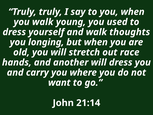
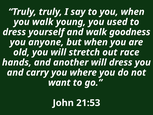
thoughts: thoughts -> goodness (130, 32)
longing: longing -> anyone (46, 42)
21:14: 21:14 -> 21:53 (88, 103)
